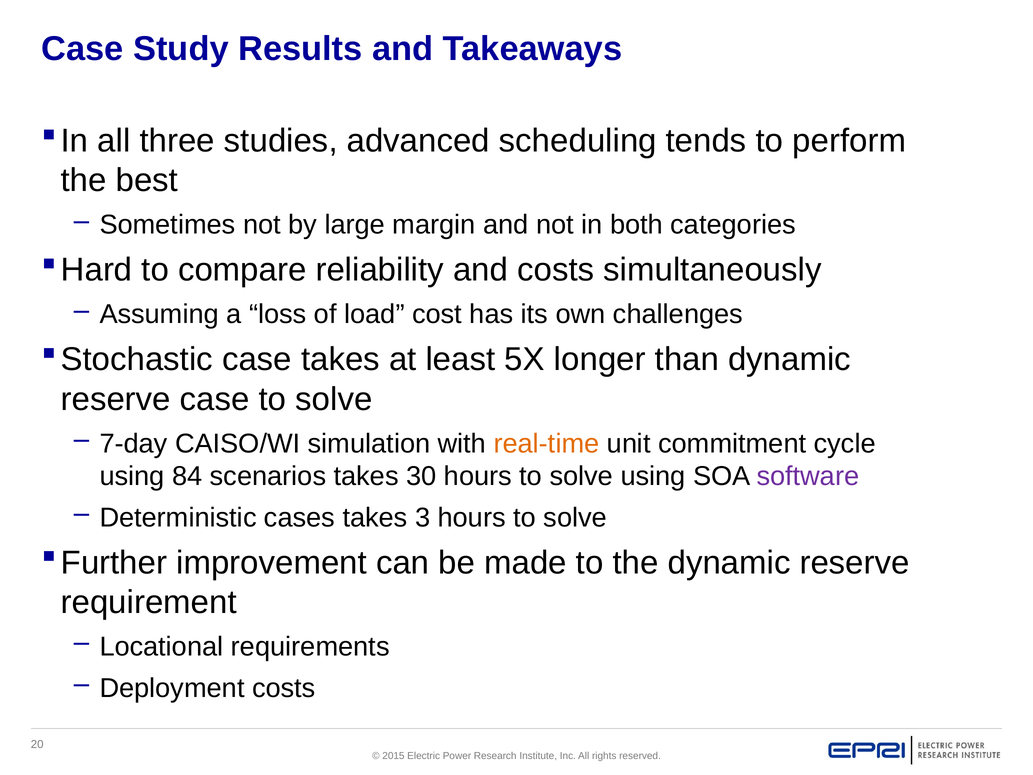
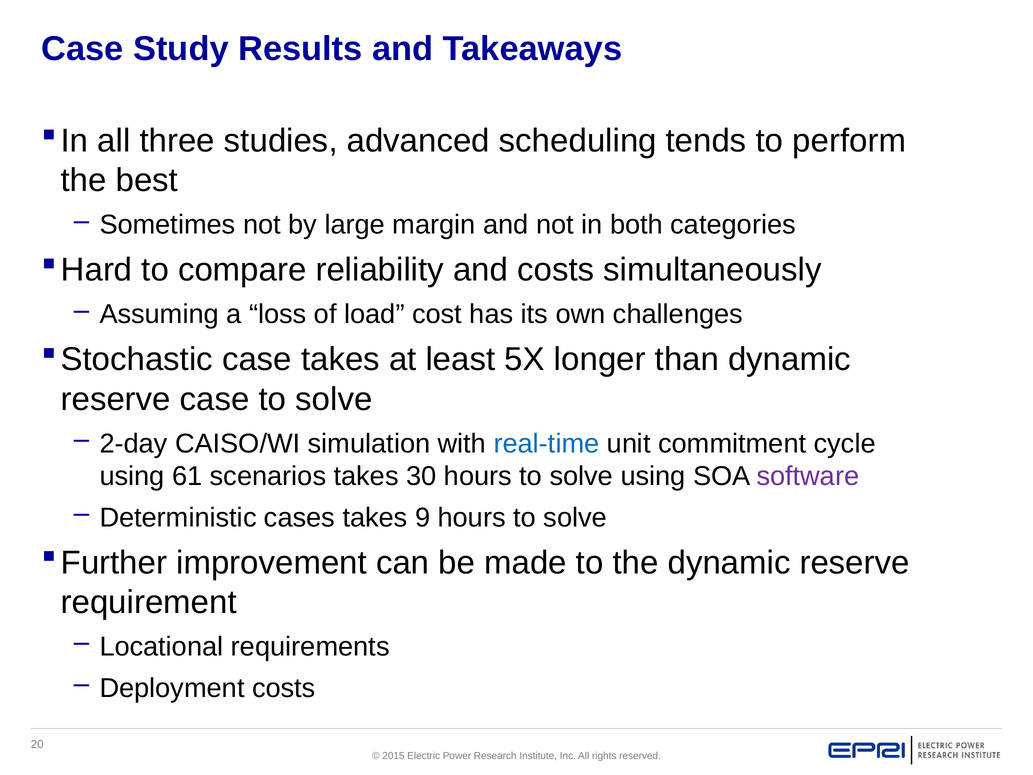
7-day: 7-day -> 2-day (134, 443)
real-time colour: orange -> blue (546, 443)
84: 84 -> 61 (187, 476)
3: 3 -> 9 (423, 517)
